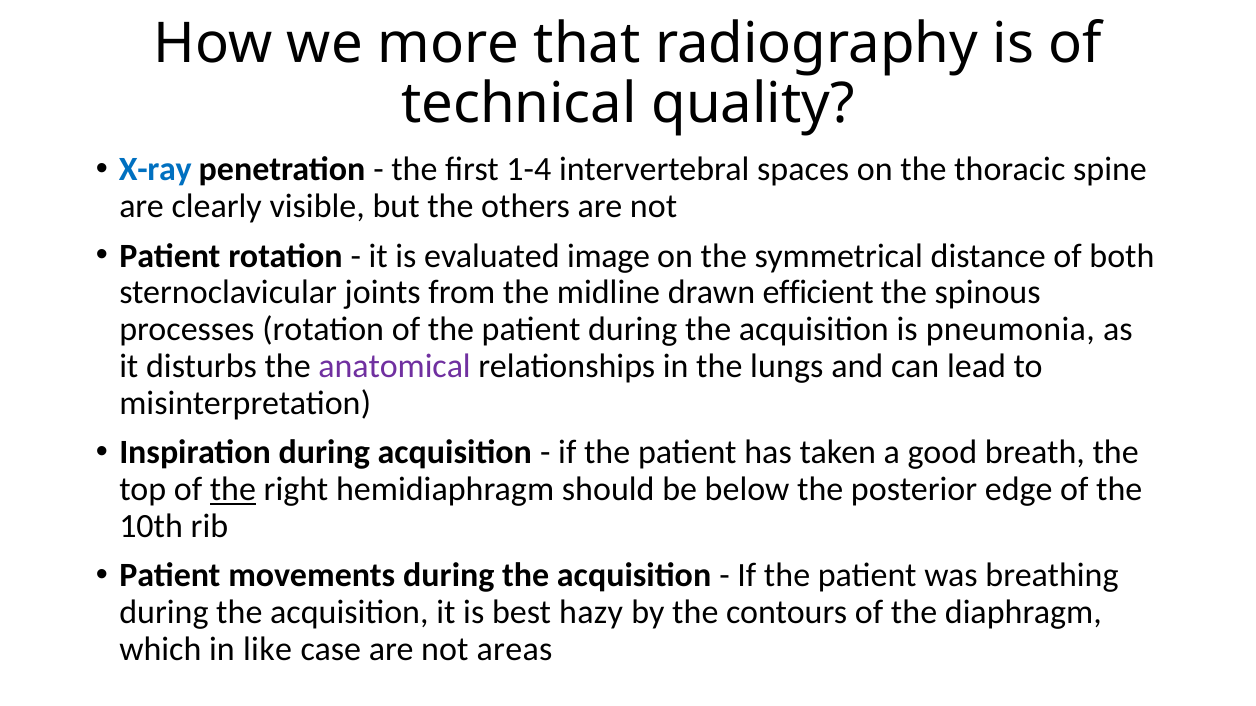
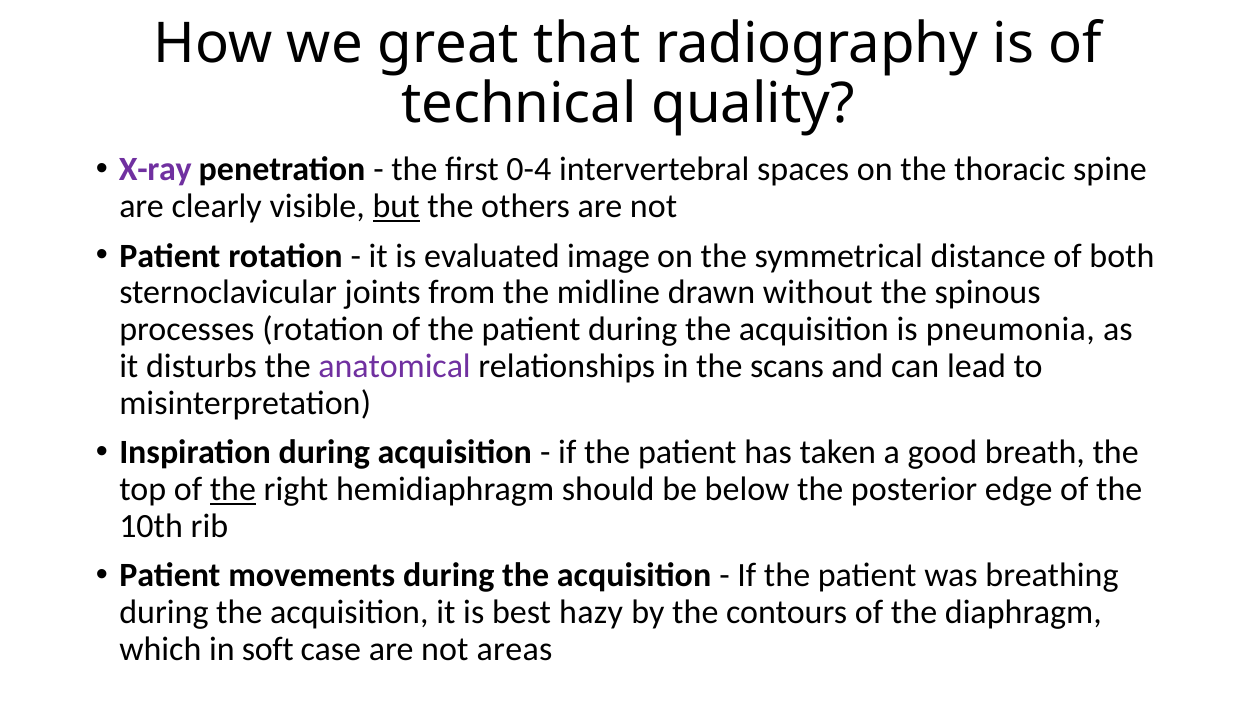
more: more -> great (448, 44)
X-ray colour: blue -> purple (155, 170)
1-4: 1-4 -> 0-4 (529, 170)
but underline: none -> present (396, 206)
efficient: efficient -> without (818, 293)
lungs: lungs -> scans (787, 366)
like: like -> soft (268, 650)
